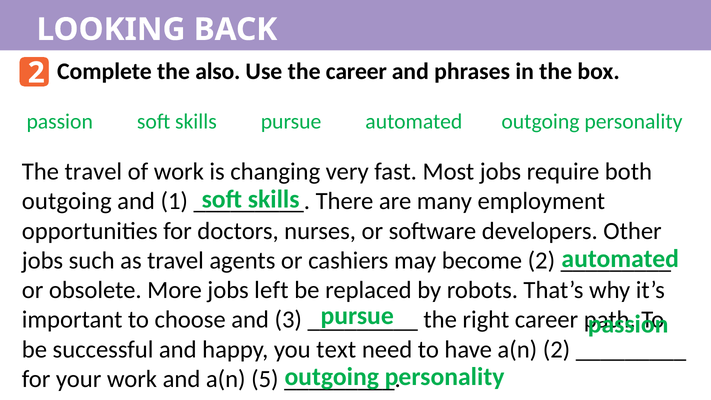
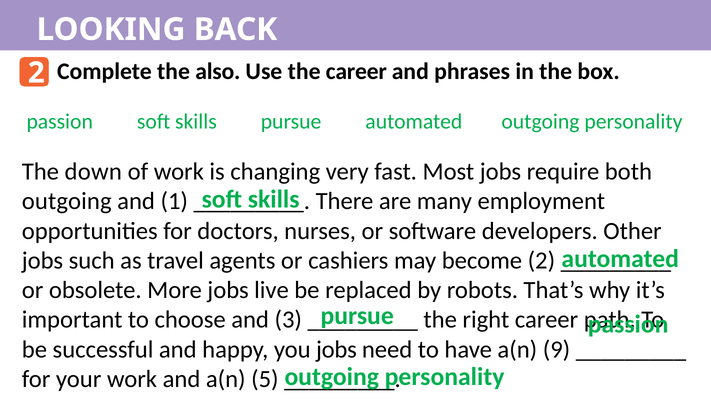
The travel: travel -> down (93, 172)
left: left -> live (272, 290)
you text: text -> jobs (336, 349)
a(n 2: 2 -> 9 (557, 349)
